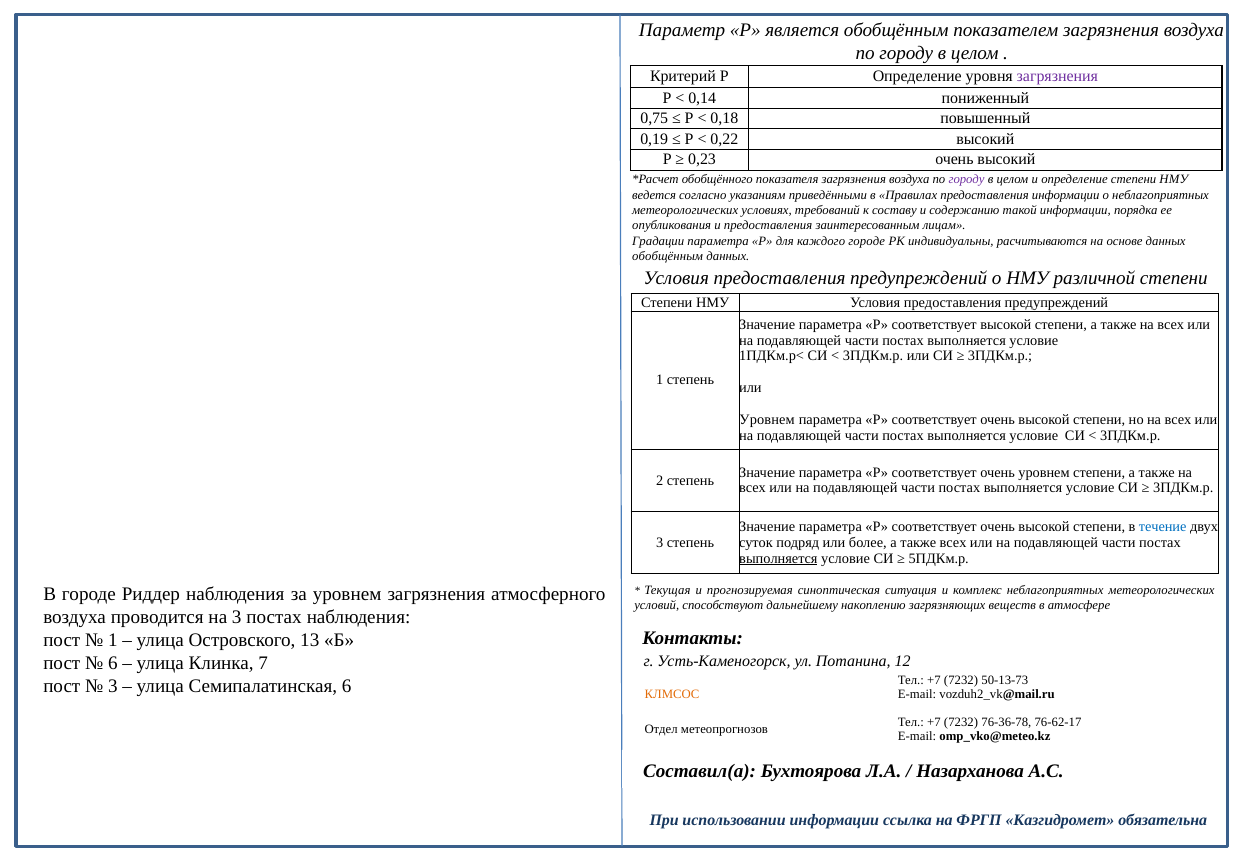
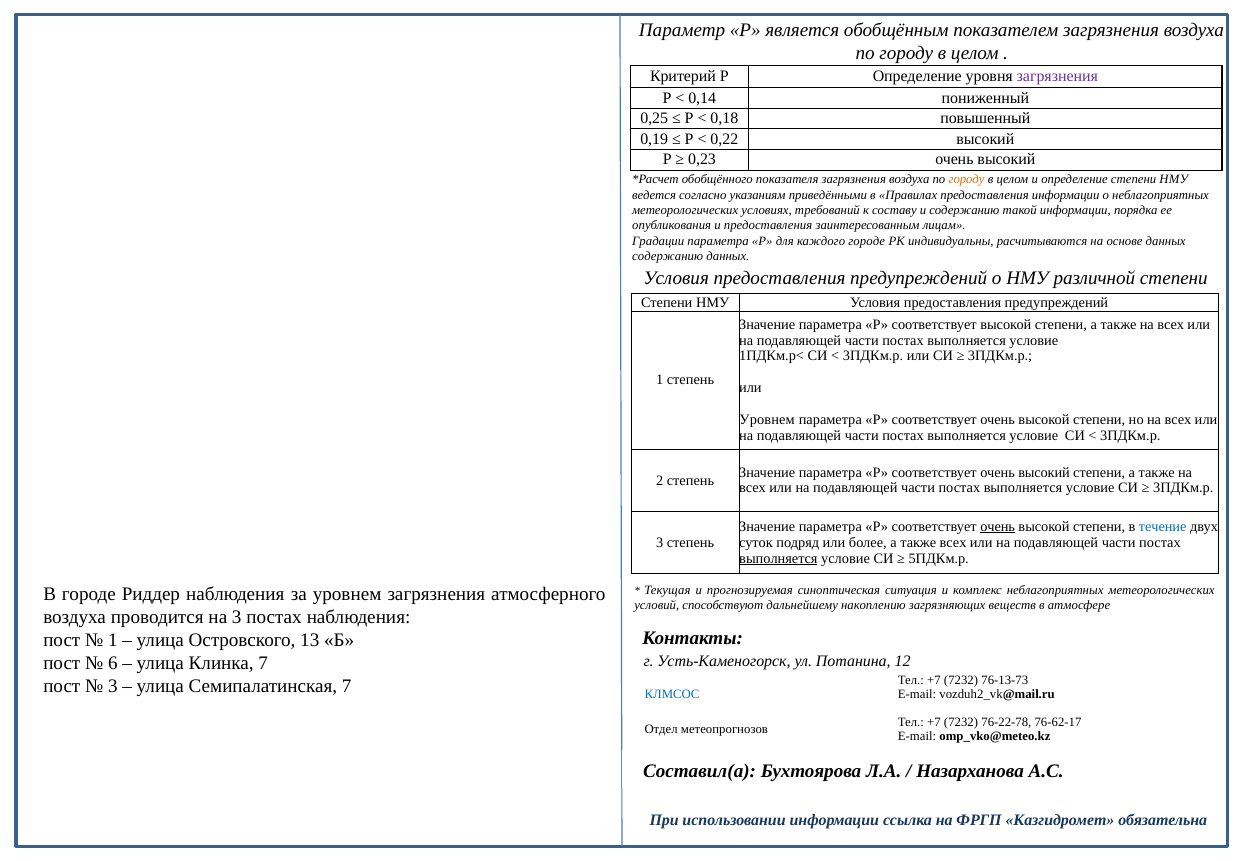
0,75: 0,75 -> 0,25 (654, 118)
городу colour: purple -> orange (967, 180)
обобщённым: обобщённым -> содержанию (668, 256)
соответствует очень уровнем: уровнем -> высокий (1044, 472)
очень underline: none -> present (998, 527)
50-13-73: 50-13-73 -> 76-13-73 (1005, 680)
Семипалатинская 6: 6 -> 7 (347, 686)
КЛМСОС colour: orange -> blue (672, 694)
76-36-78: 76-36-78 -> 76-22-78 (1006, 722)
